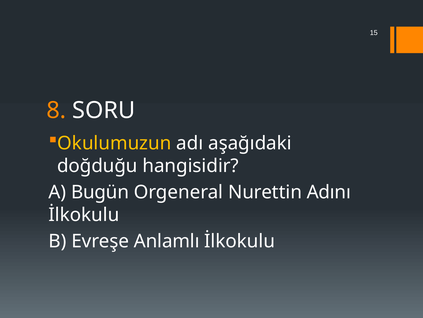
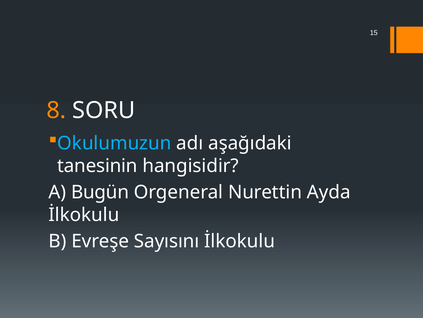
Okulumuzun colour: yellow -> light blue (114, 143)
doğduğu: doğduğu -> tanesinin (97, 165)
Adını: Adını -> Ayda (329, 192)
Anlamlı: Anlamlı -> Sayısını (167, 241)
